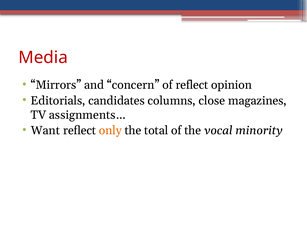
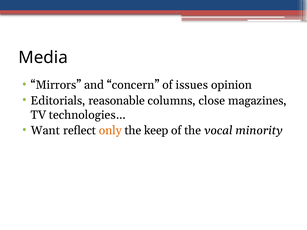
Media colour: red -> black (43, 57)
of reflect: reflect -> issues (192, 85)
candidates: candidates -> reasonable (117, 101)
assignments…: assignments… -> technologies… (87, 115)
total: total -> keep (156, 131)
